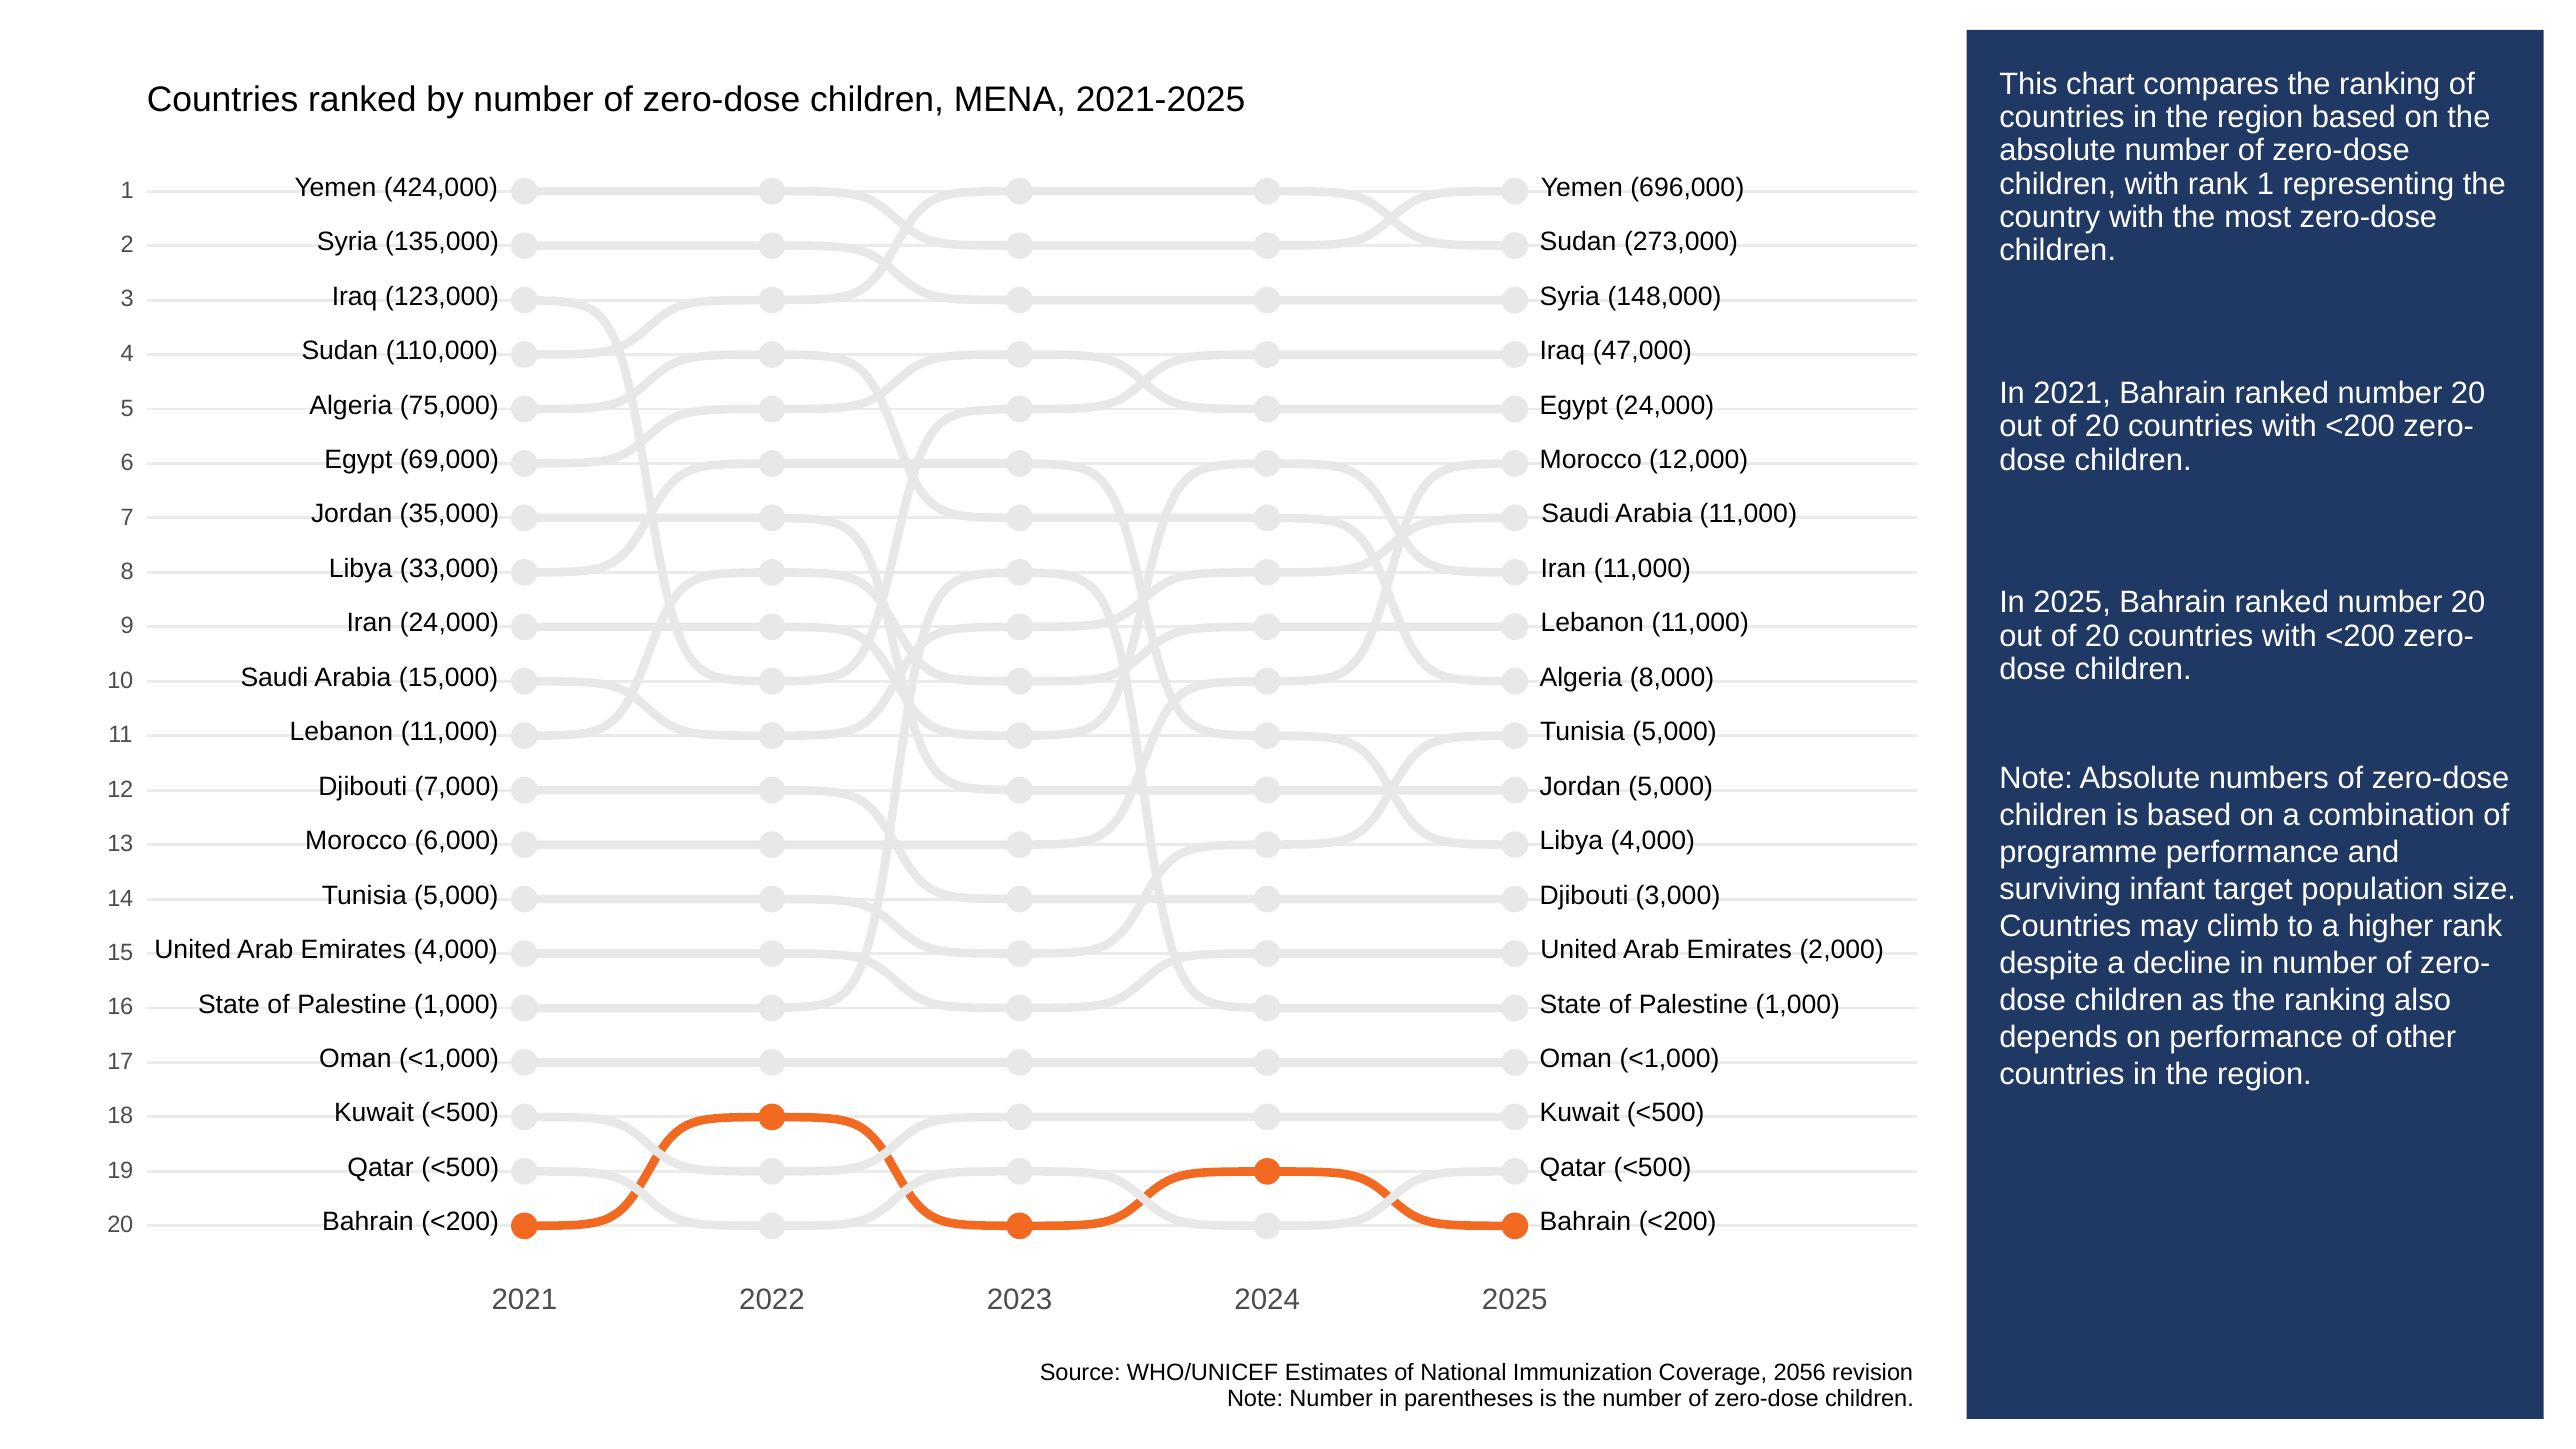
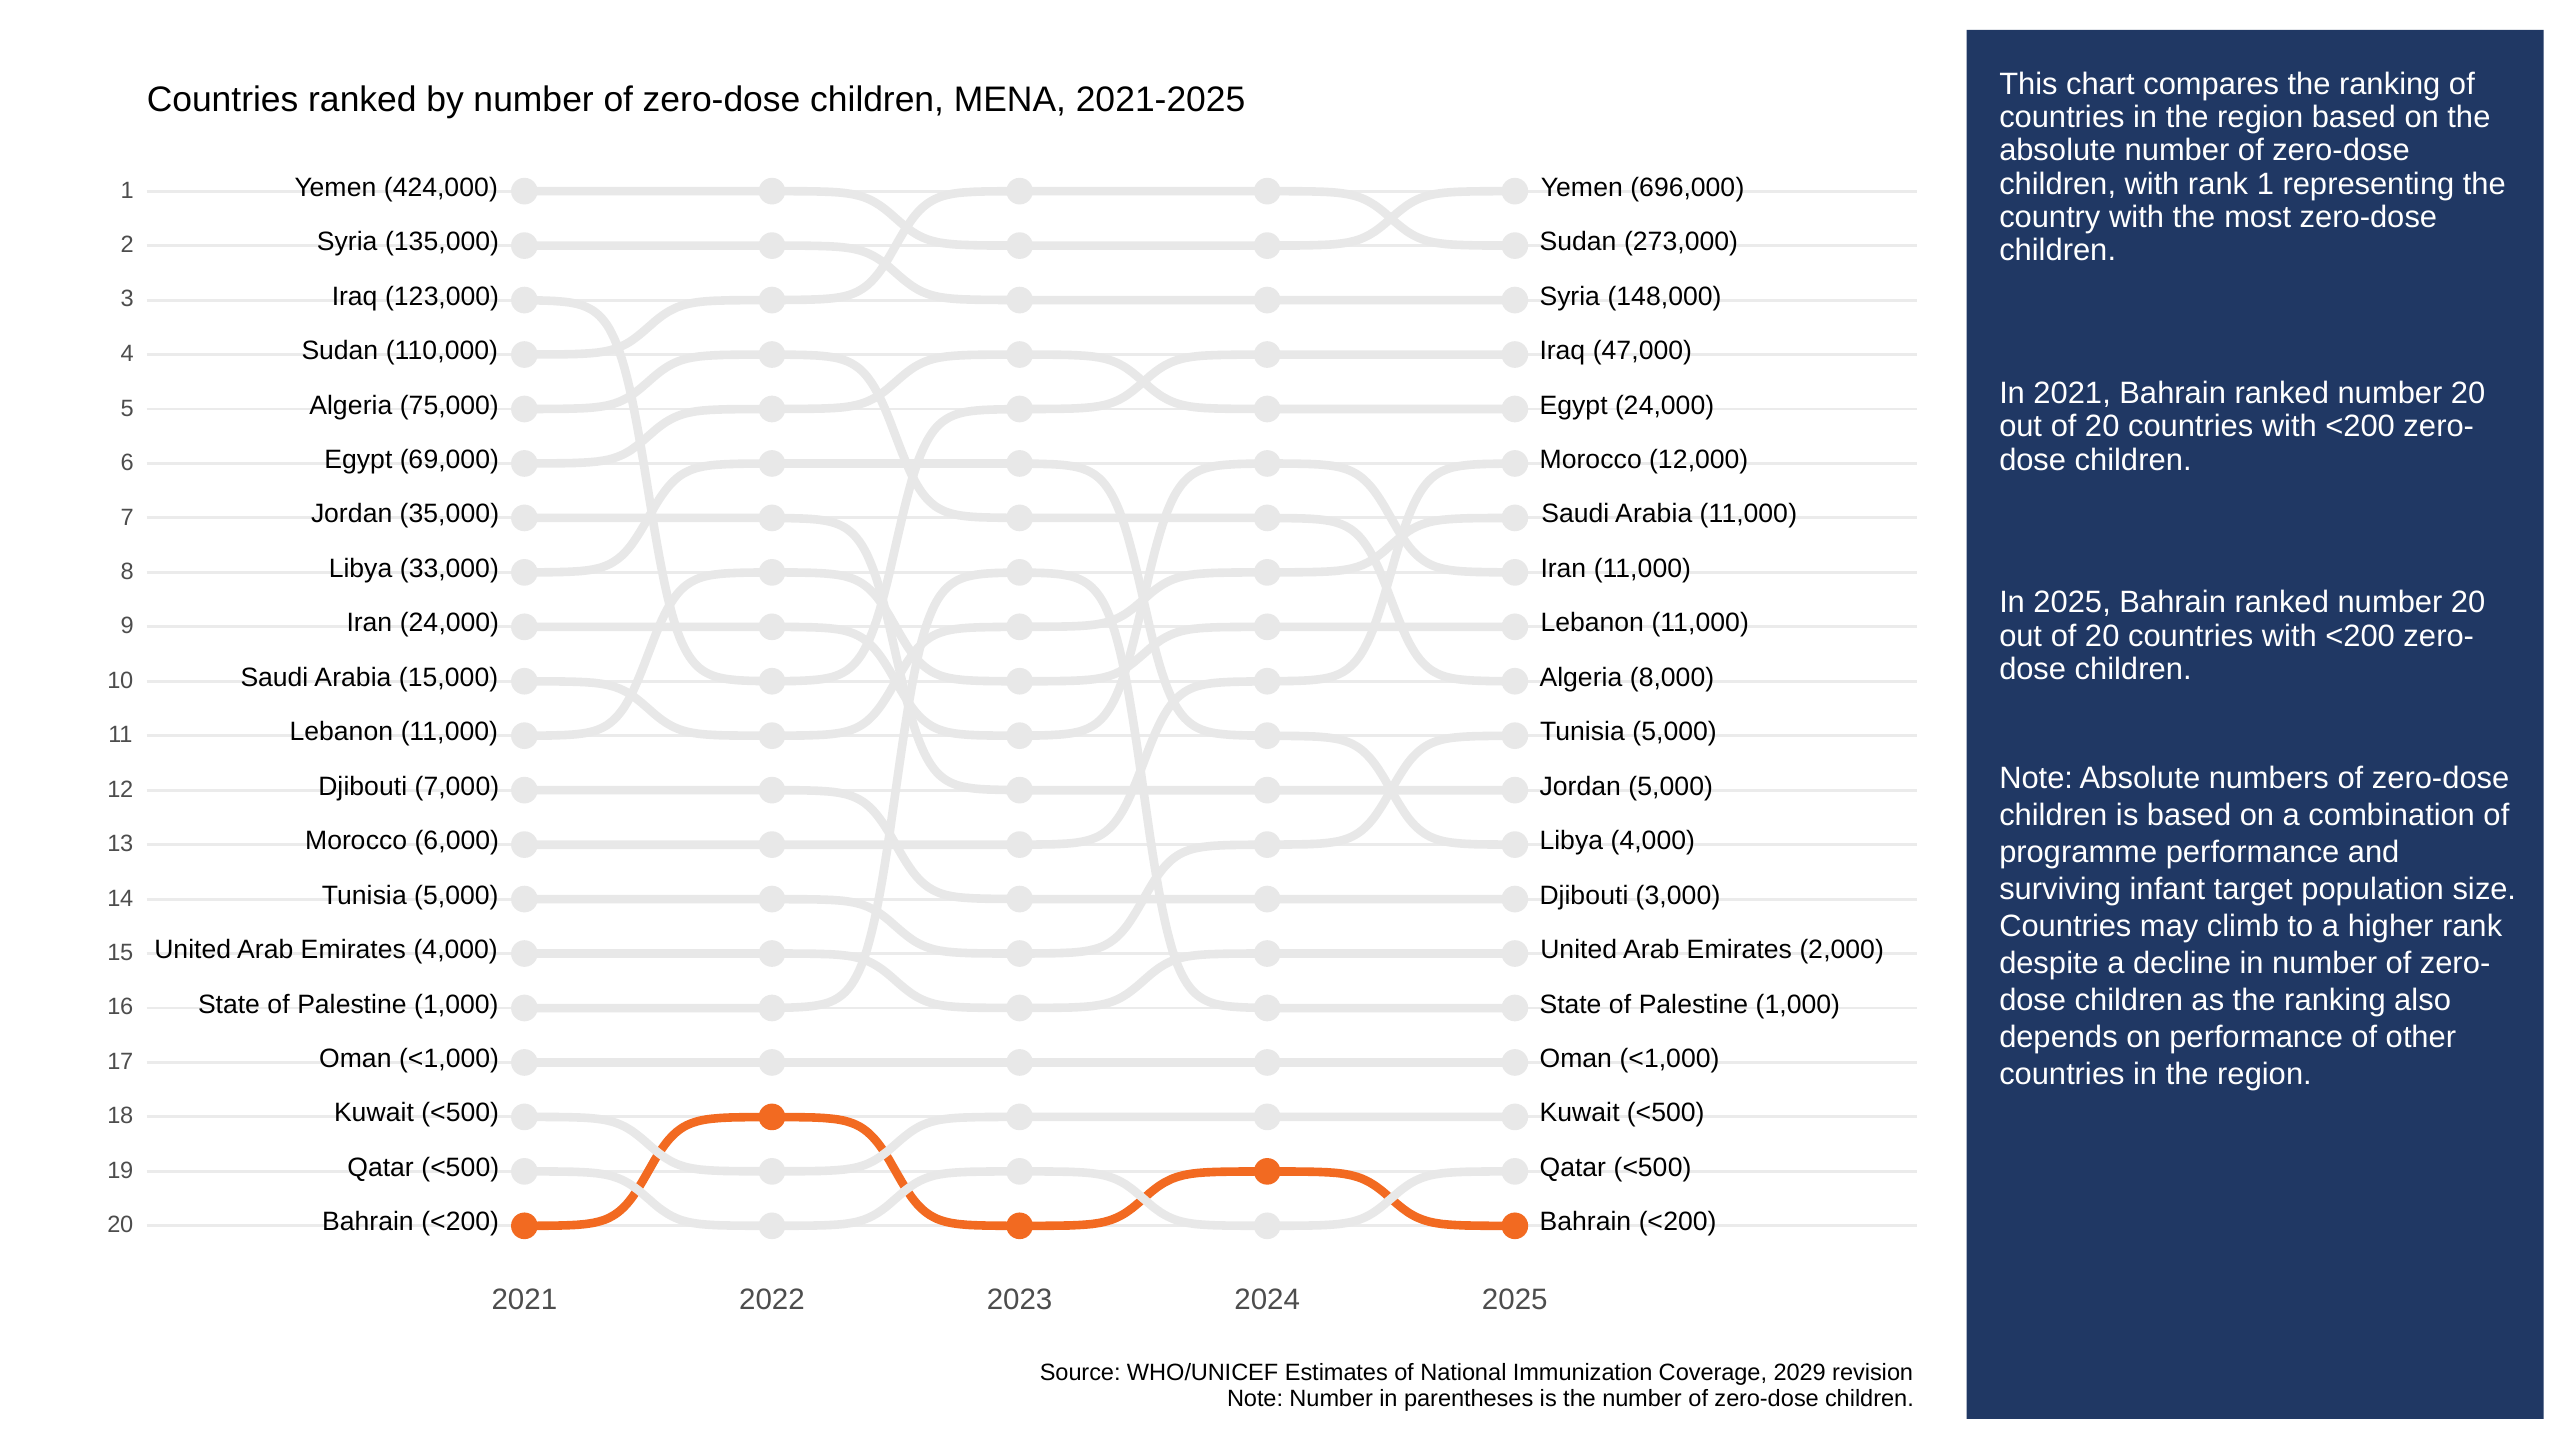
2056: 2056 -> 2029 (1800, 1373)
